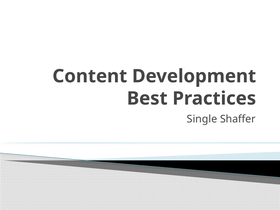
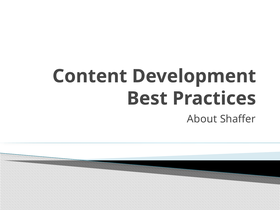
Single: Single -> About (202, 119)
